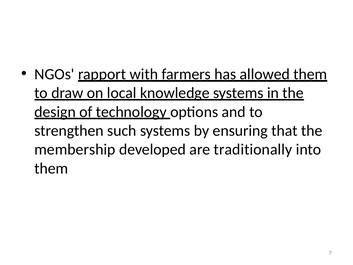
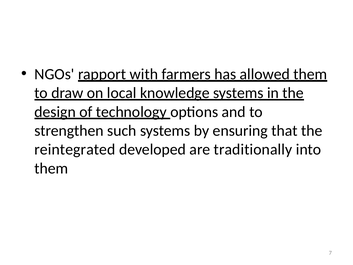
membership: membership -> reintegrated (75, 149)
